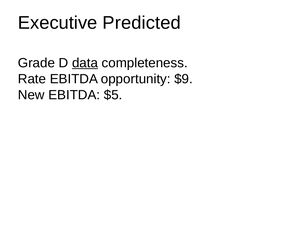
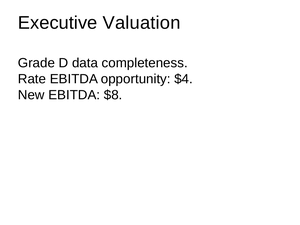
Predicted: Predicted -> Valuation (142, 23)
data underline: present -> none (85, 63)
$9: $9 -> $4 (184, 79)
$5: $5 -> $8 (113, 95)
